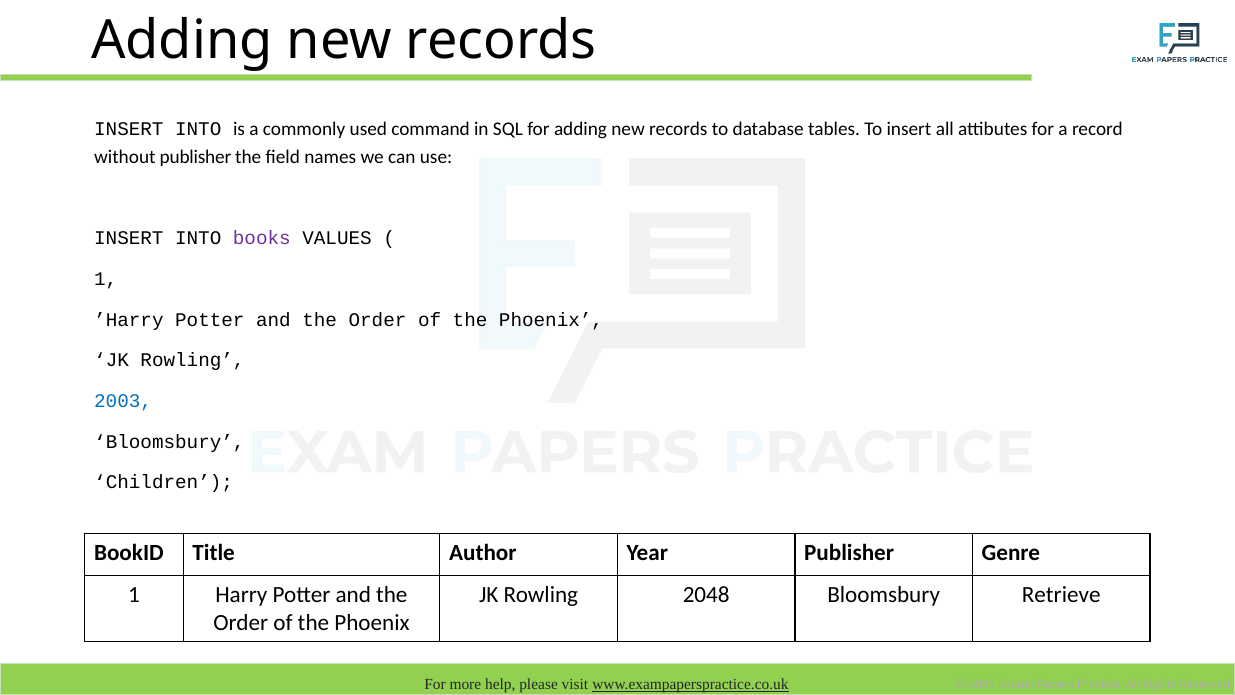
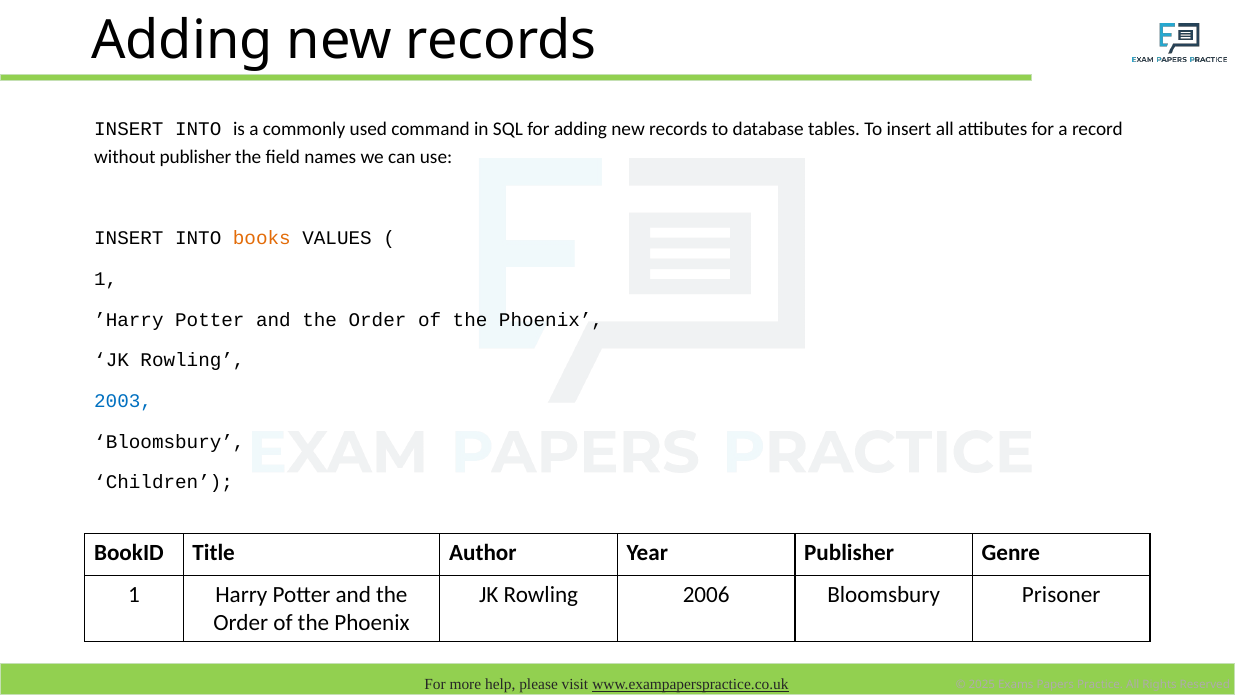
books colour: purple -> orange (262, 238)
2048: 2048 -> 2006 (706, 594)
Retrieve: Retrieve -> Prisoner (1061, 594)
